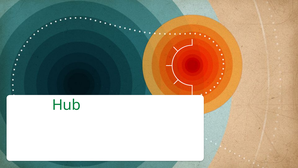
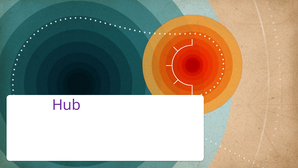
Hub colour: green -> purple (66, 105)
